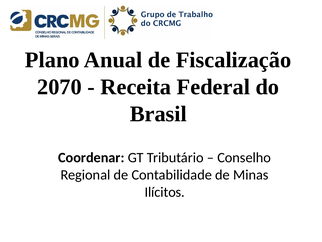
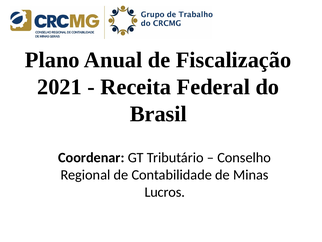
2070: 2070 -> 2021 (60, 87)
Ilícitos: Ilícitos -> Lucros (165, 192)
